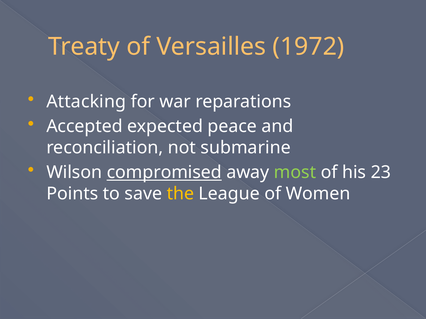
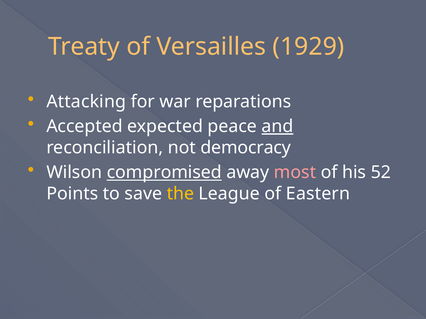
1972: 1972 -> 1929 (308, 47)
and underline: none -> present (277, 127)
submarine: submarine -> democracy (246, 148)
most colour: light green -> pink (295, 173)
23: 23 -> 52 (381, 173)
Women: Women -> Eastern (318, 194)
